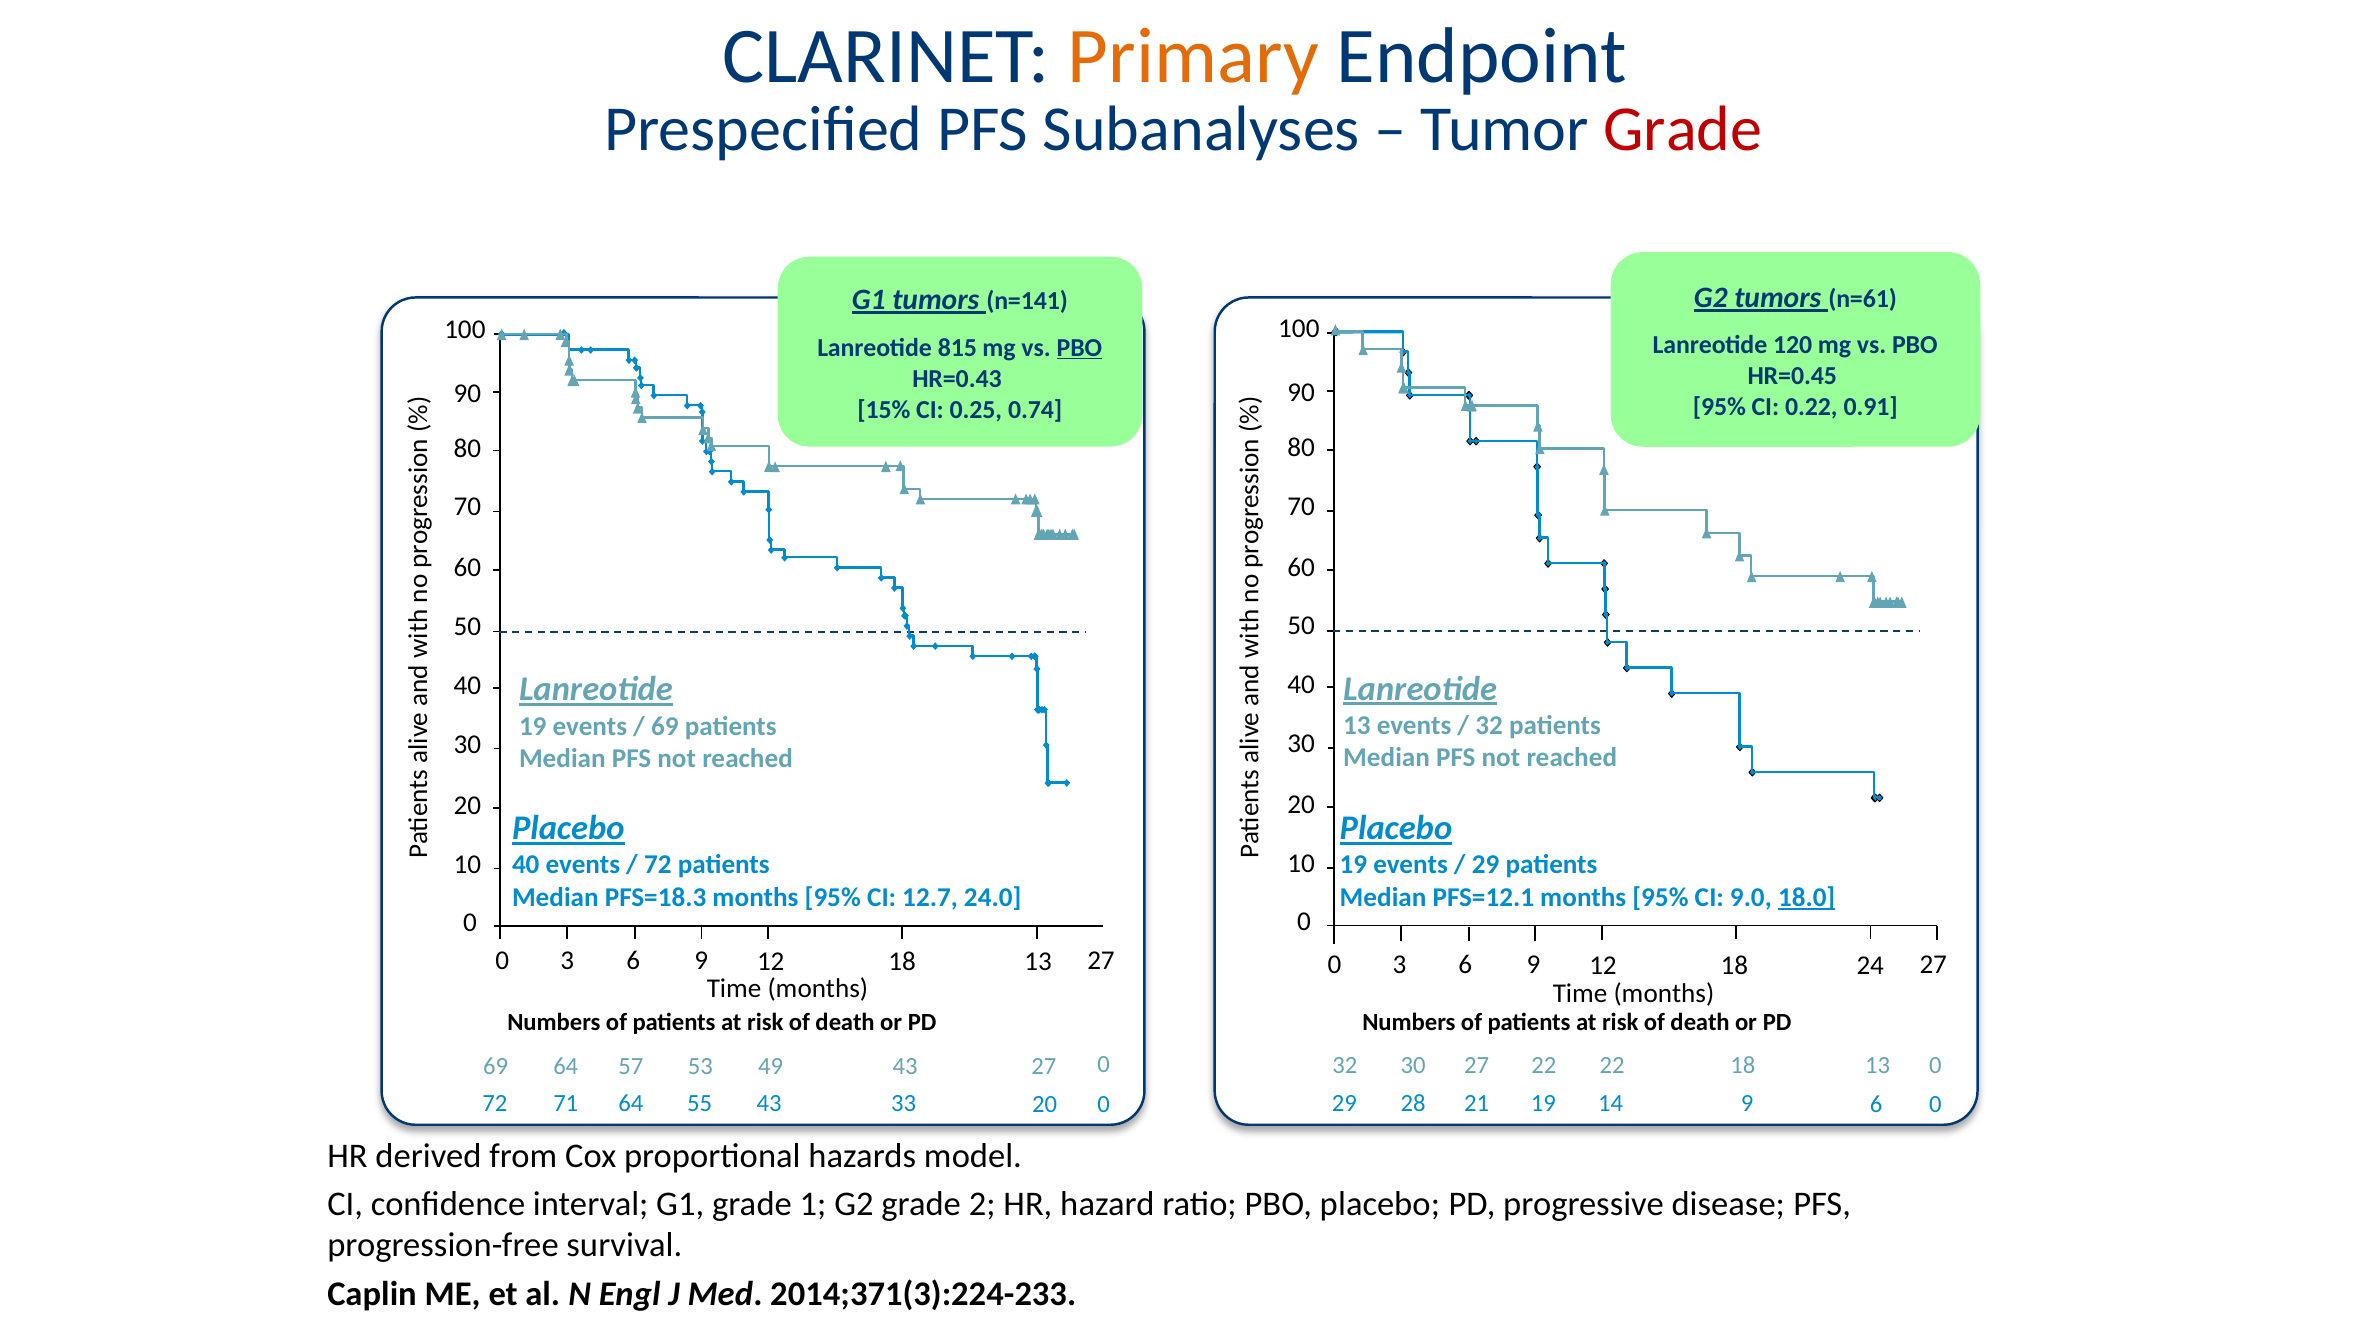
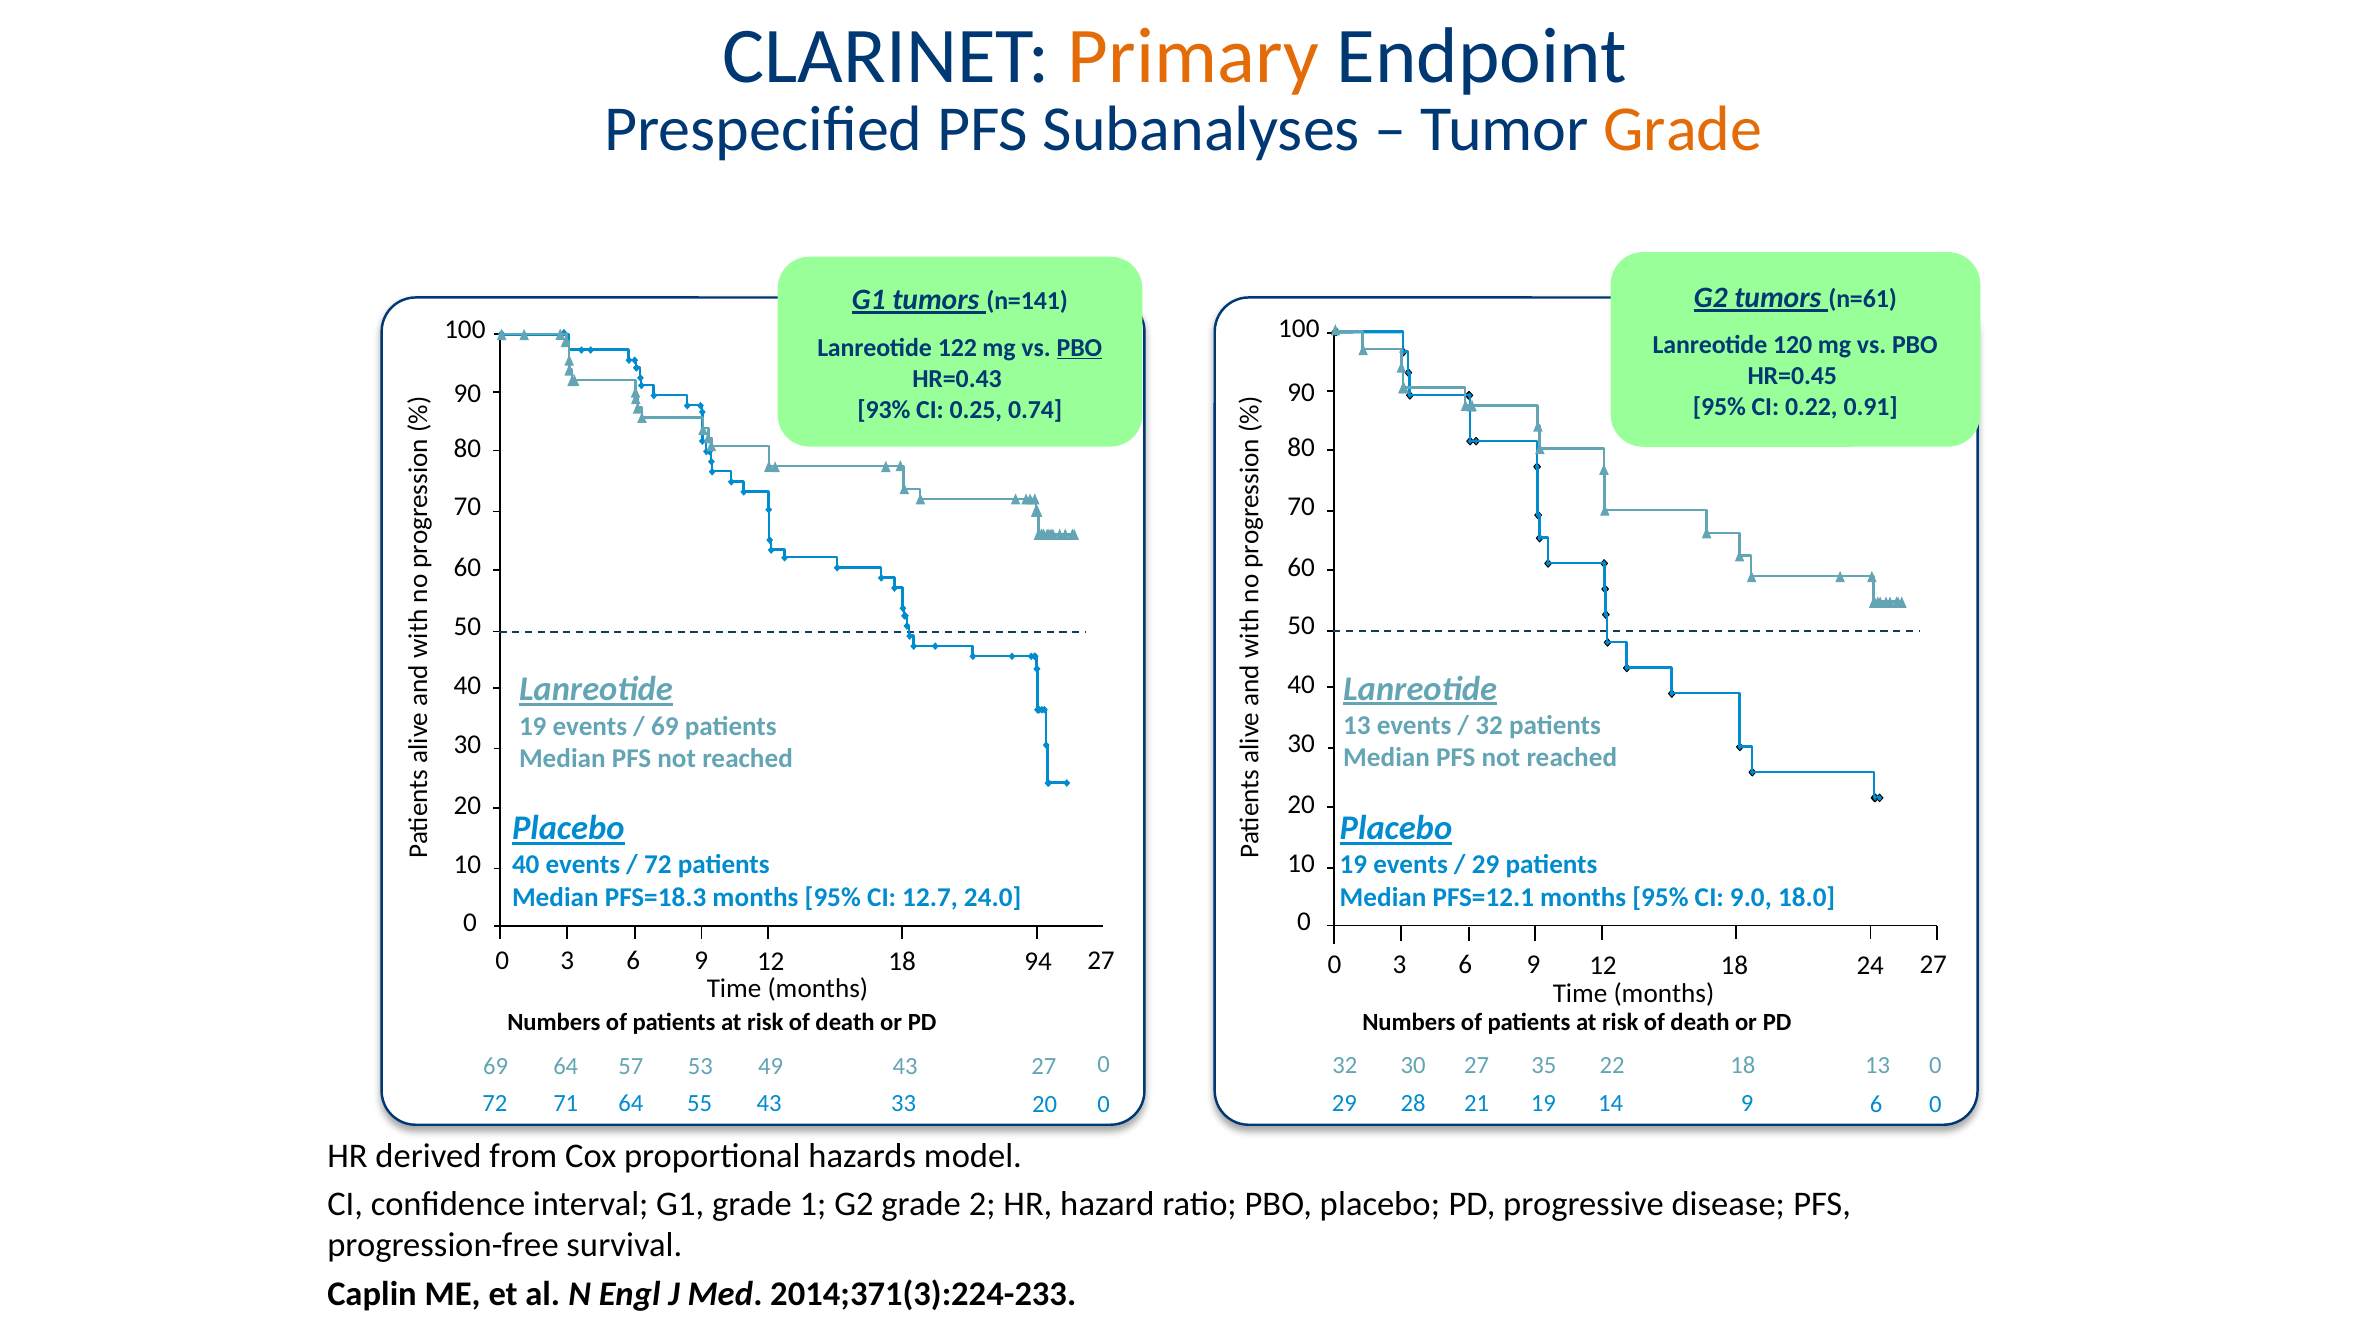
Grade colour: red -> orange (1683, 129)
815: 815 -> 122 (957, 347)
15%: 15% -> 93% (884, 410)
18.0 underline: present -> none (1807, 897)
18 13: 13 -> 94 (1038, 961)
27 22: 22 -> 35 (1544, 1066)
